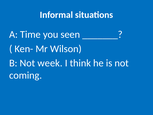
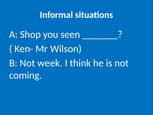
Time: Time -> Shop (30, 34)
